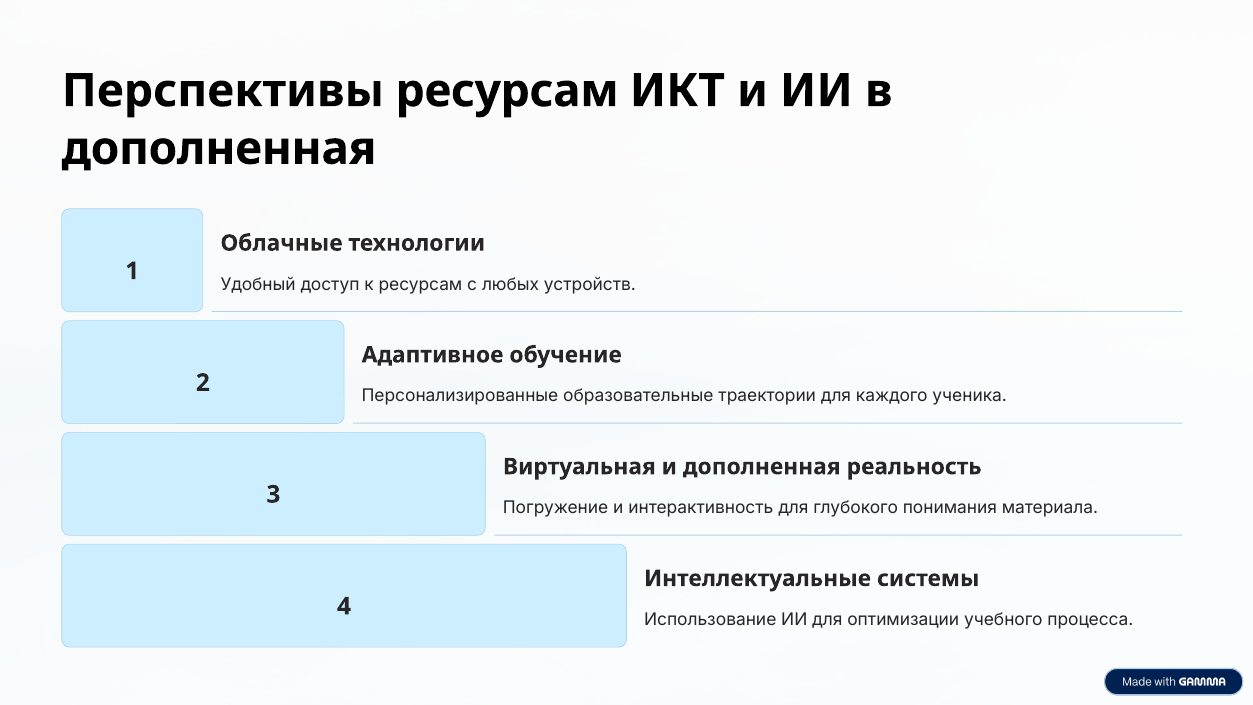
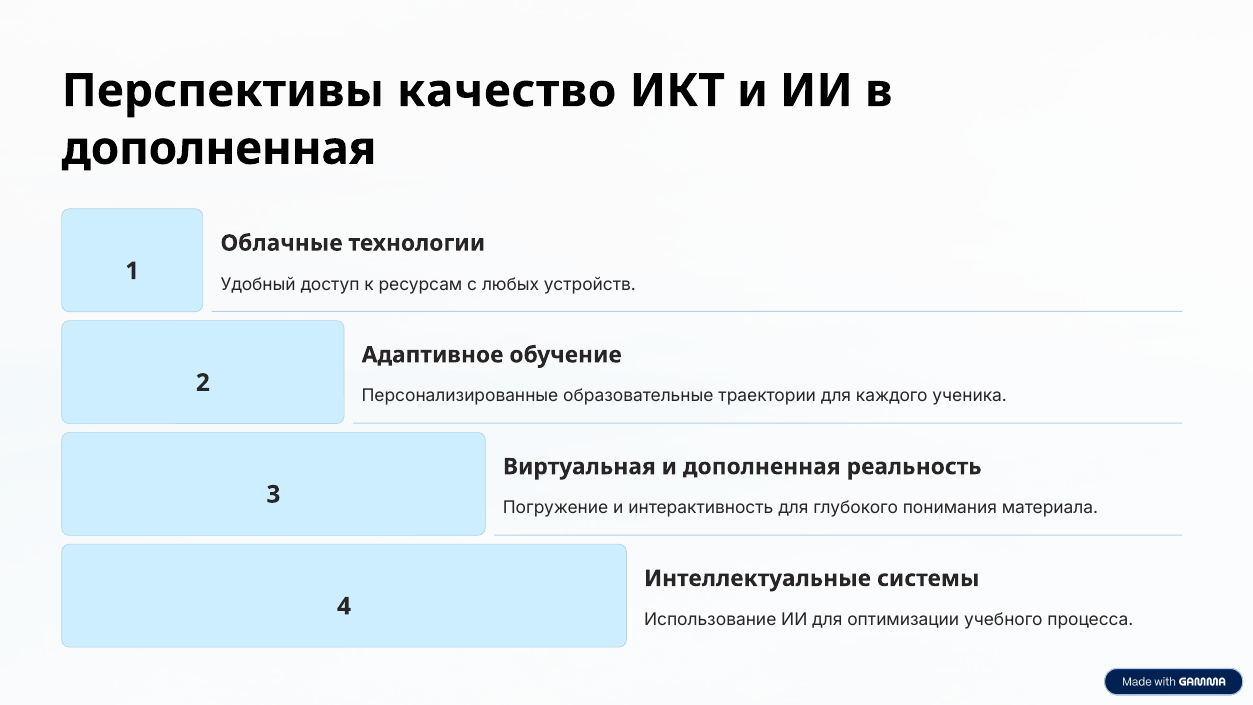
Перспективы ресурсам: ресурсам -> качество (507, 91)
